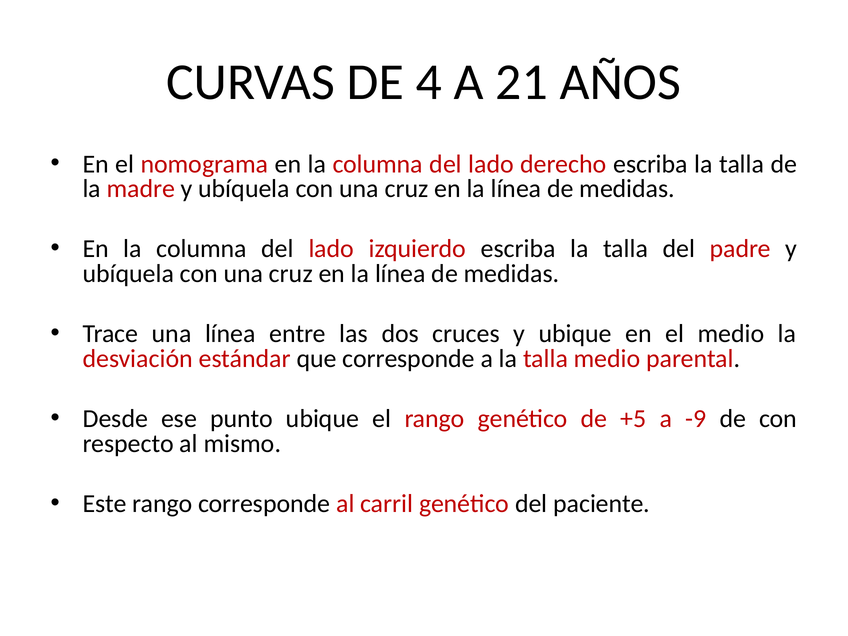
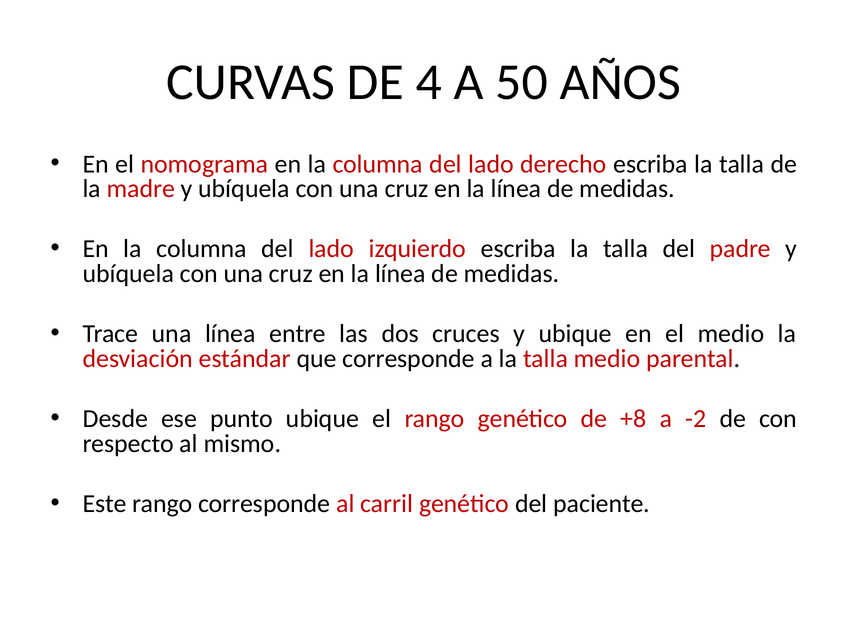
21: 21 -> 50 (522, 82)
+5: +5 -> +8 (633, 419)
-9: -9 -> -2 (696, 419)
